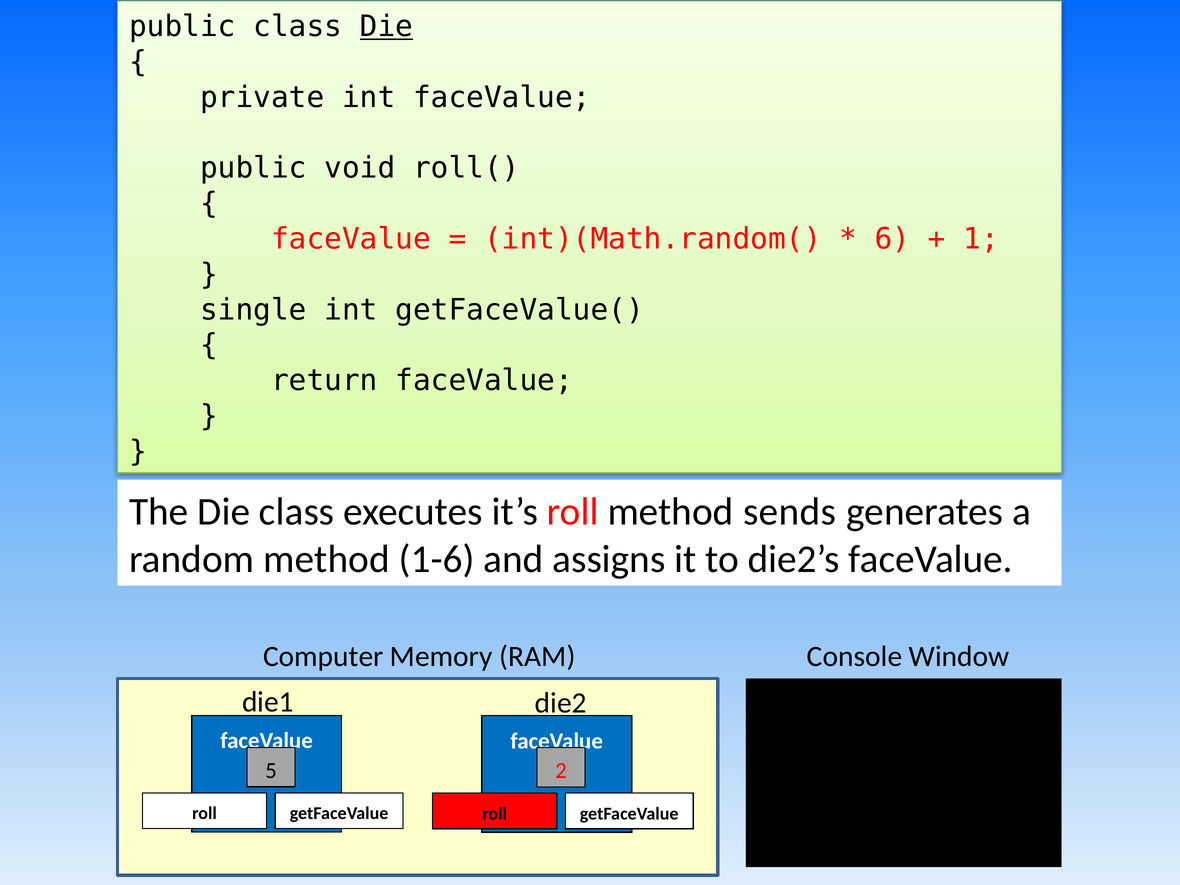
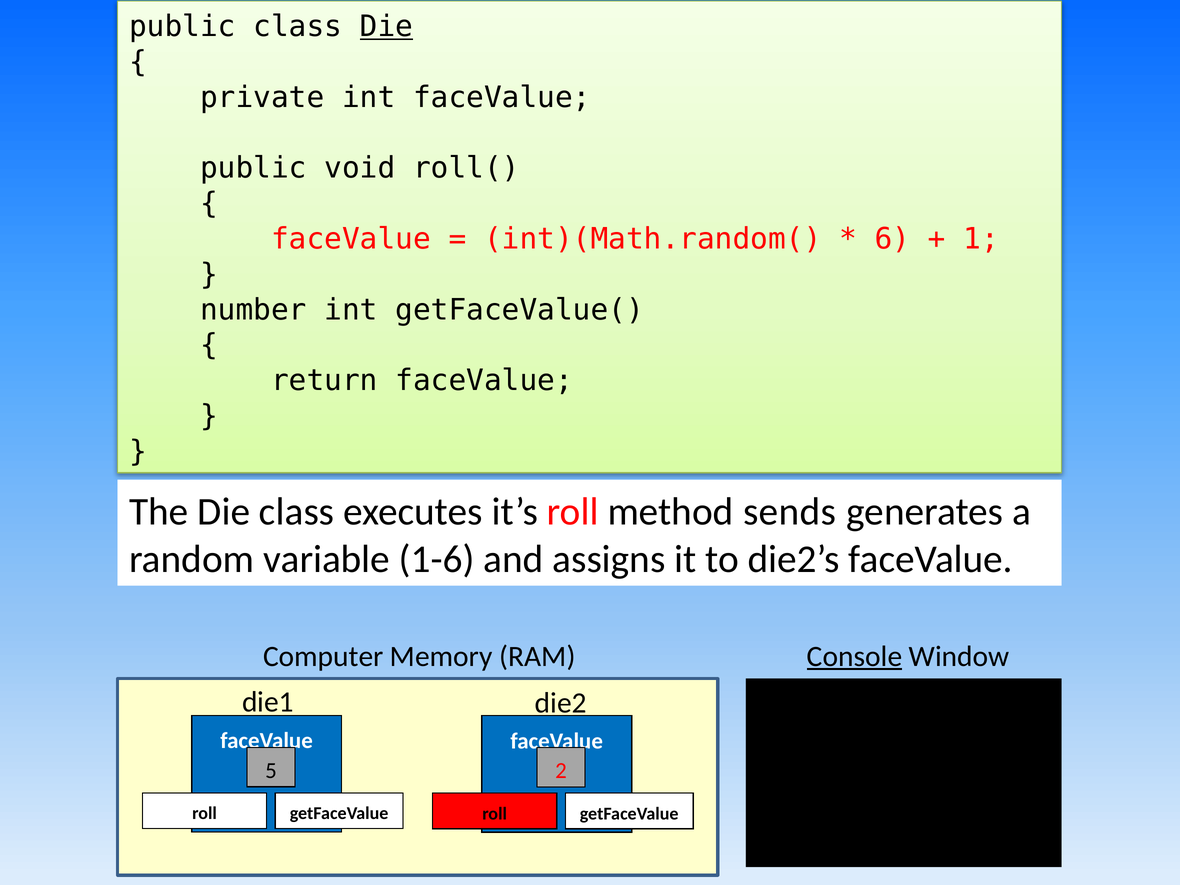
single: single -> number (253, 310)
random method: method -> variable (327, 559)
Console underline: none -> present (855, 656)
